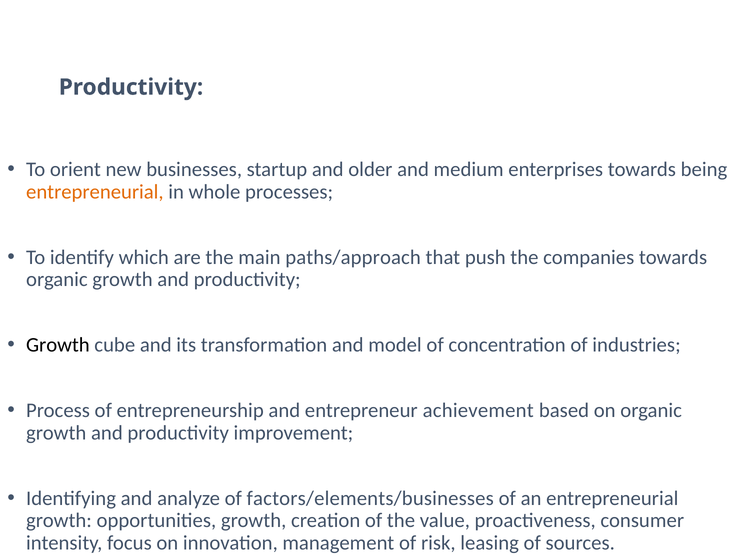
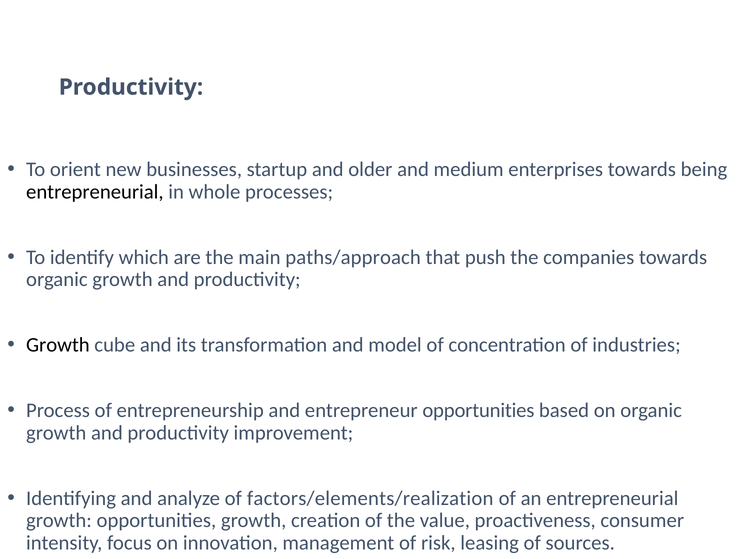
entrepreneurial colour: orange -> black (95, 192)
entrepreneur achievement: achievement -> opportunities (478, 411)
factors/elements/businesses: factors/elements/businesses -> factors/elements/realization (370, 499)
